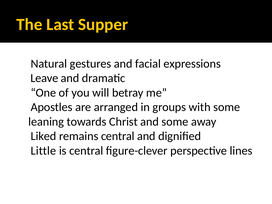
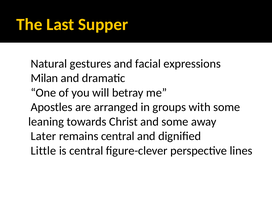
Leave: Leave -> Milan (44, 78)
Liked: Liked -> Later (43, 136)
